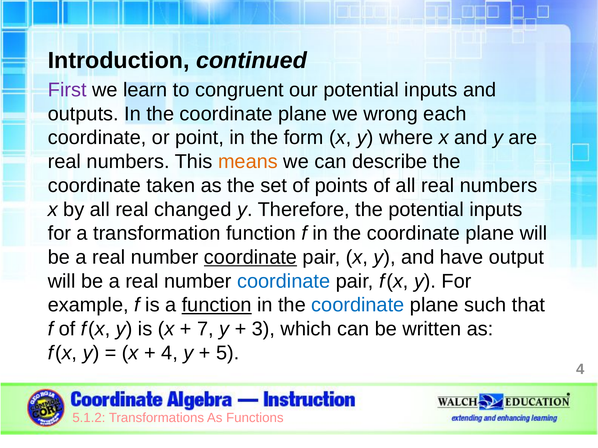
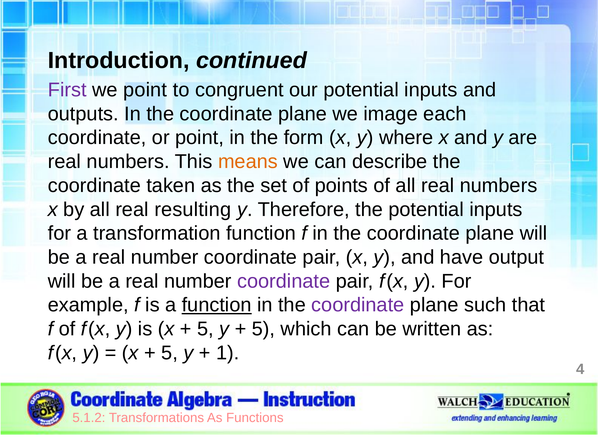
we learn: learn -> point (145, 90)
wrong: wrong -> image (391, 114)
changed: changed -> resulting (193, 210)
coordinate underline: present -> none (251, 258)
coordinate colour: blue -> purple (284, 281)
coordinate colour: blue -> purple (358, 305)
7: 7 -> 5 (205, 329)
3: 3 -> 5 (263, 329)
4: 4 -> 5 (170, 353)
5: 5 -> 1 (228, 353)
